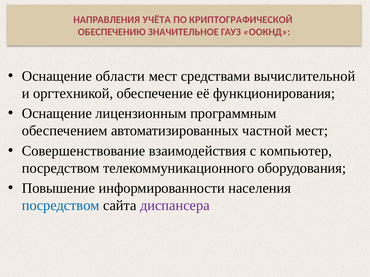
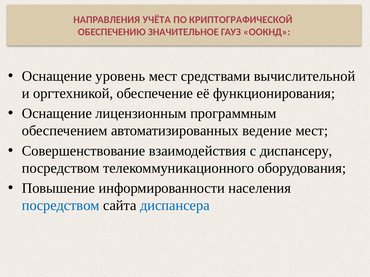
области: области -> уровень (120, 76)
частной: частной -> ведение (267, 131)
компьютер: компьютер -> диспансеру (296, 151)
диспансера colour: purple -> blue (175, 206)
